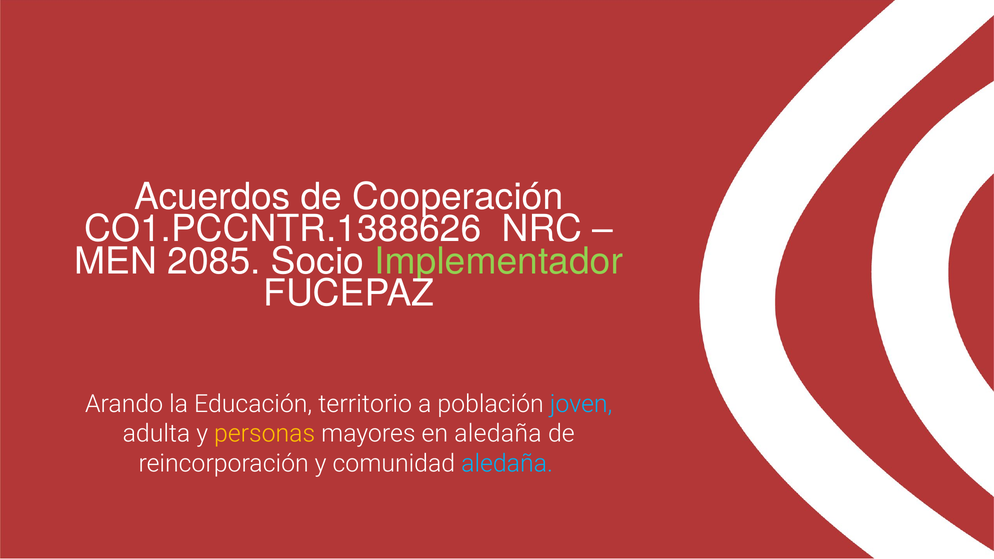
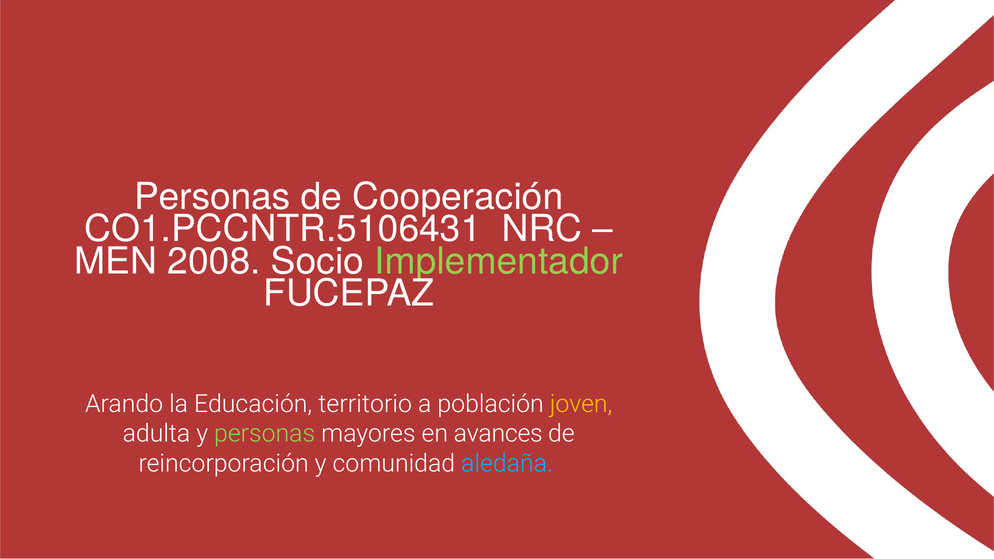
Acuerdos: Acuerdos -> Personas (212, 197)
CO1.PCCNTR.1388626: CO1.PCCNTR.1388626 -> CO1.PCCNTR.5106431 (283, 229)
2085: 2085 -> 2008 (214, 261)
joven colour: light blue -> yellow (581, 404)
personas colour: yellow -> light green (265, 434)
en aledaña: aledaña -> avances (498, 434)
